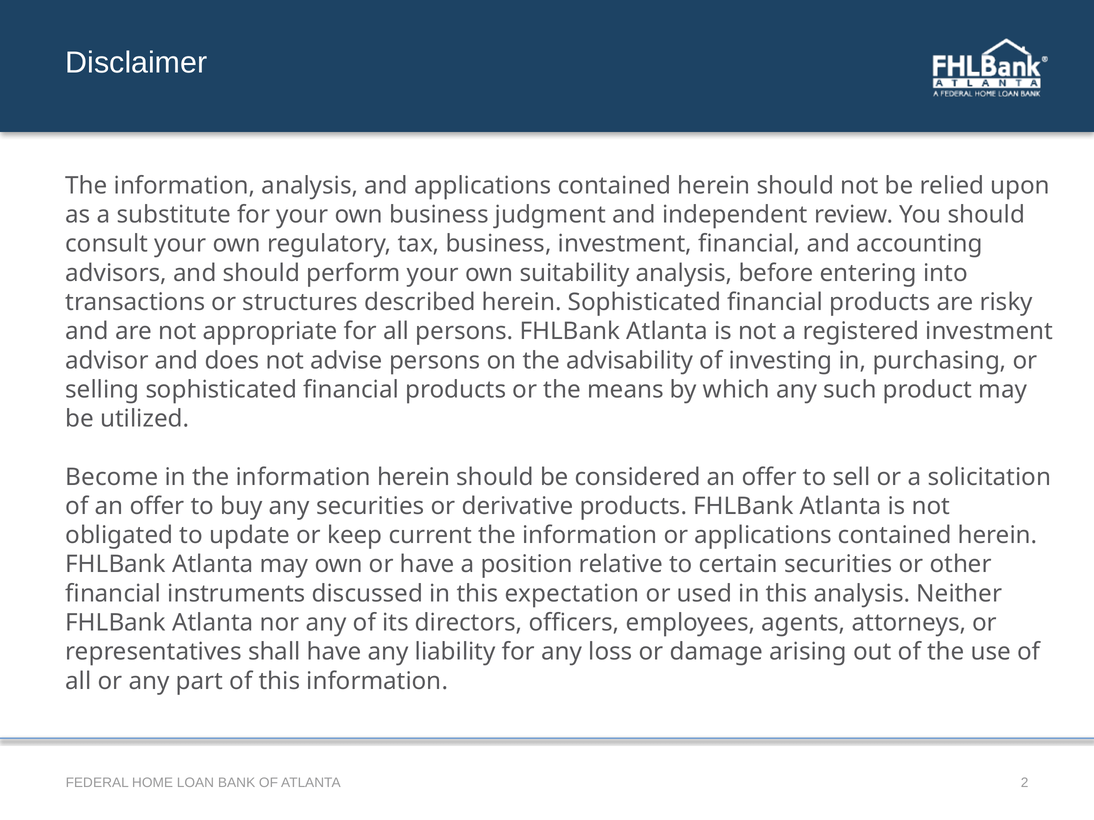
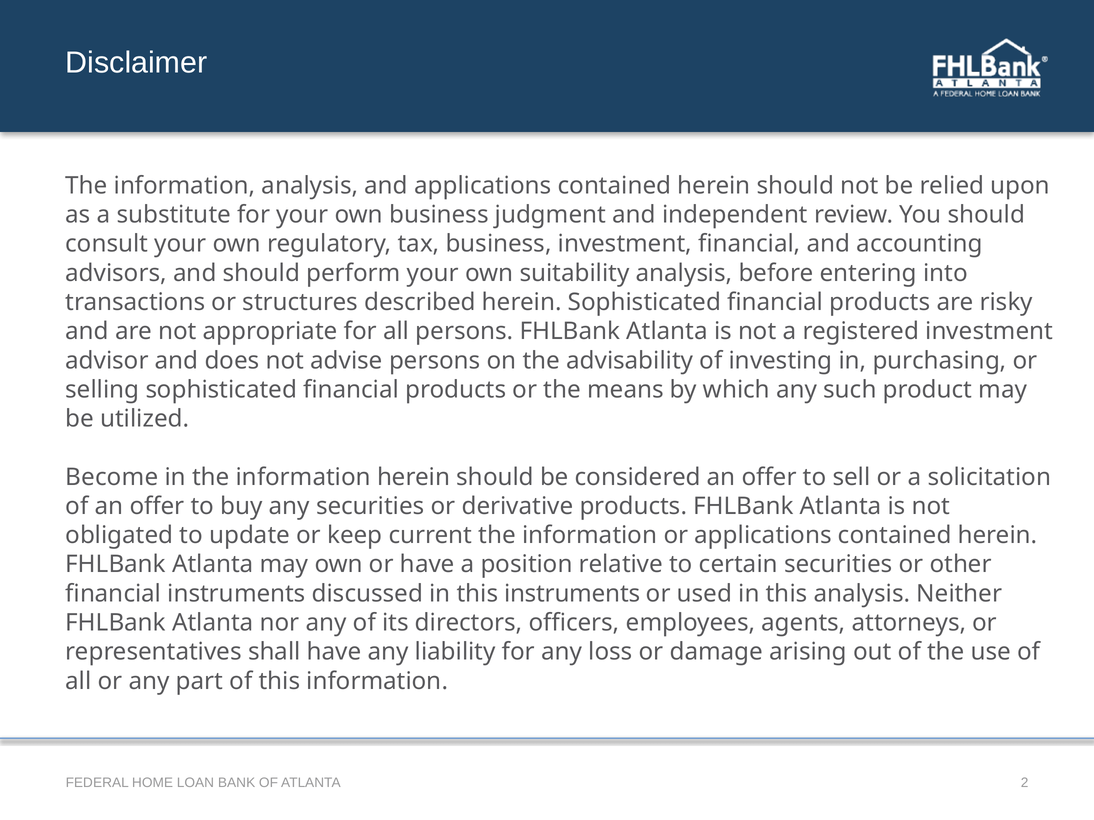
this expectation: expectation -> instruments (572, 594)
